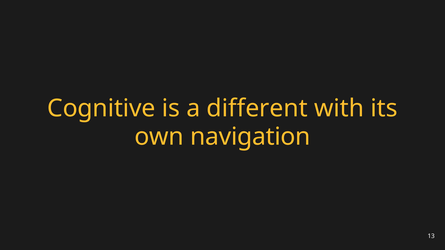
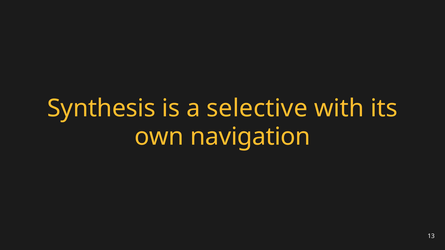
Cognitive: Cognitive -> Synthesis (101, 109)
different: different -> selective (257, 109)
